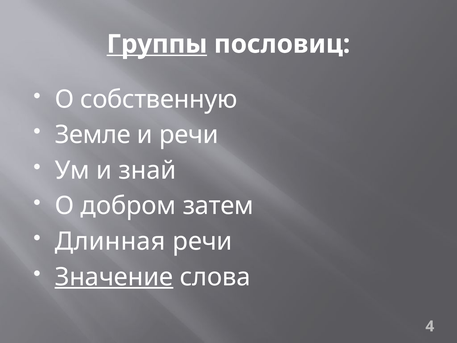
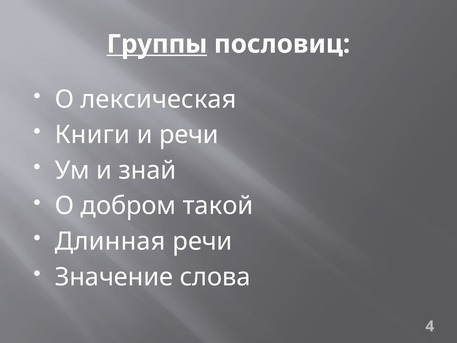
собственную: собственную -> лексическая (159, 99)
Земле: Земле -> Книги (92, 135)
затем: затем -> такой (218, 206)
Значение underline: present -> none (114, 277)
